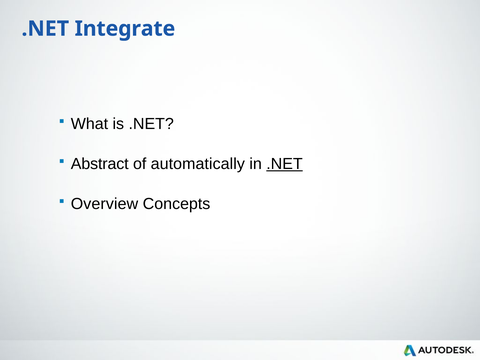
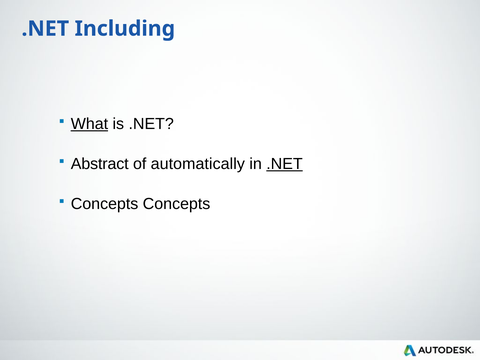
Integrate: Integrate -> Including (125, 29)
What underline: none -> present (89, 124)
Overview: Overview -> Concepts (105, 204)
